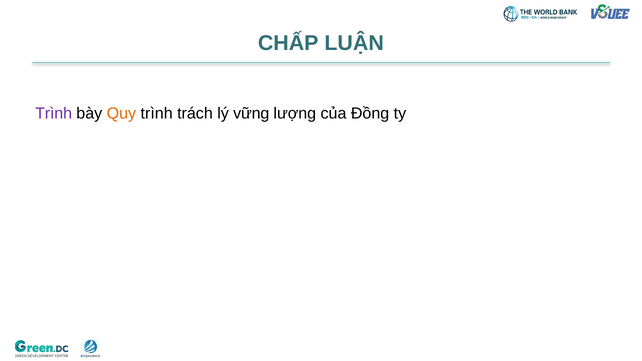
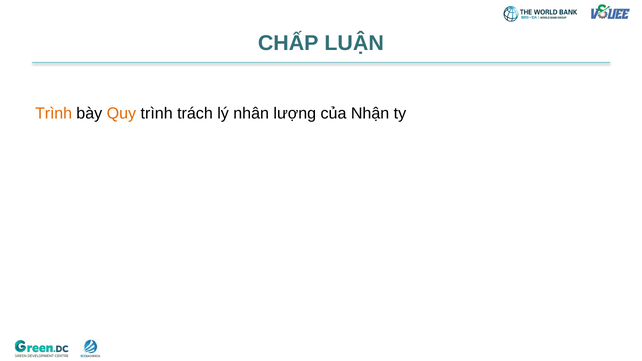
Trình colour: purple -> orange (54, 113)
vững: vững -> nhân (251, 113)
Đồng: Đồng -> Nhận (370, 113)
